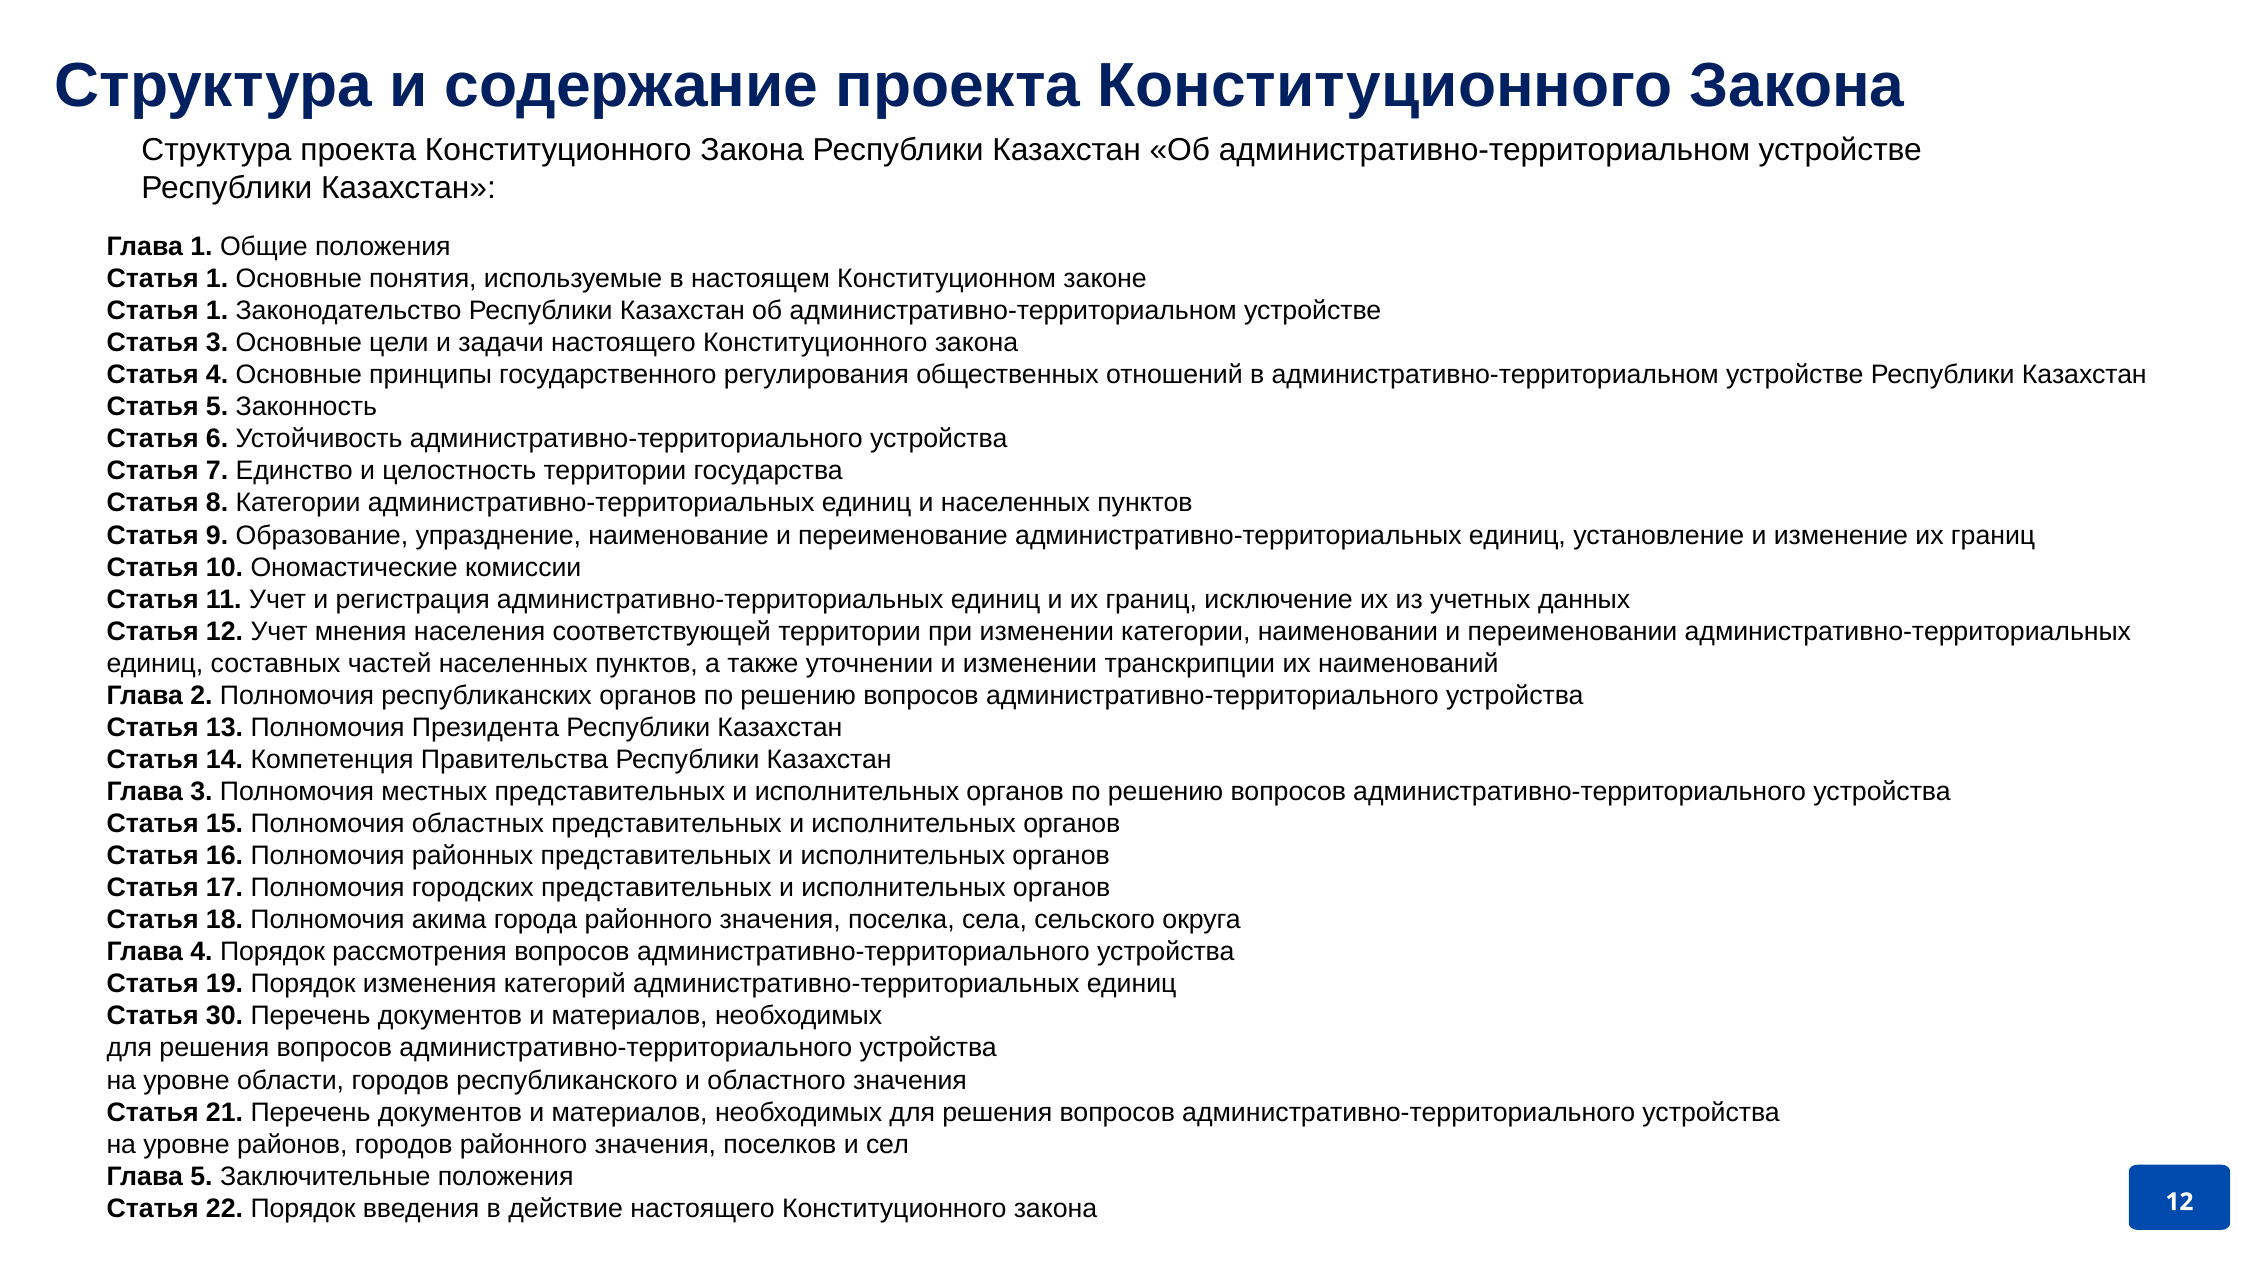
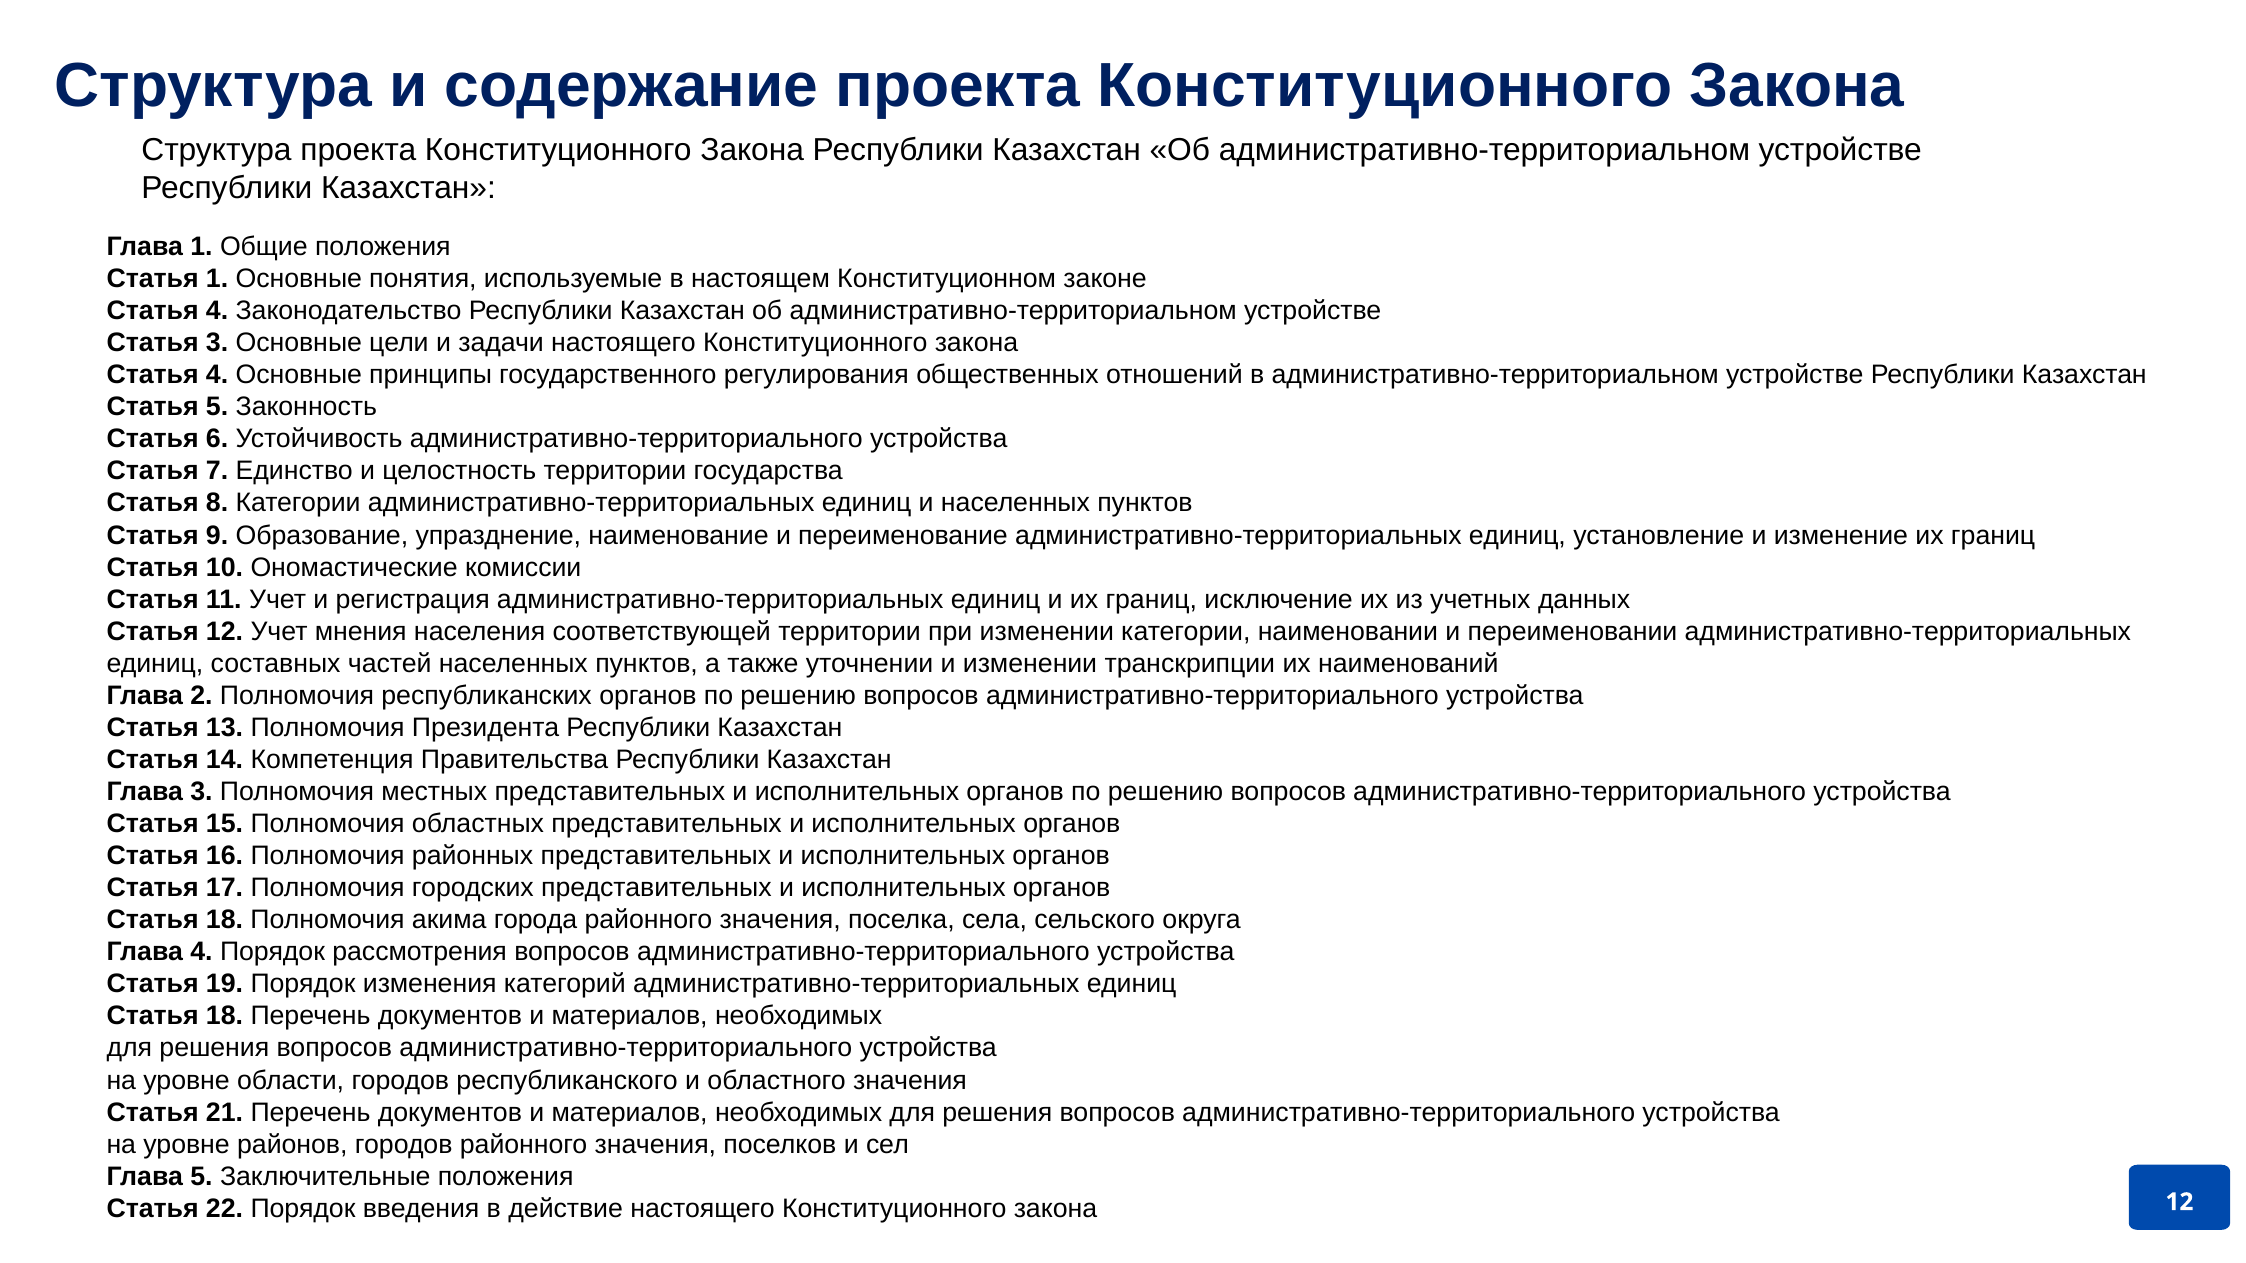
1: 1 -> 4 (217, 311)
30: 30 -> 18 (224, 1016)
